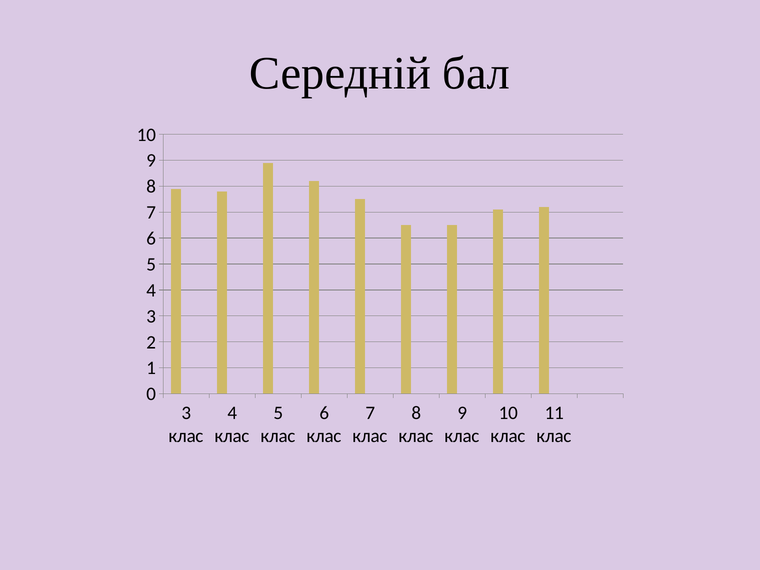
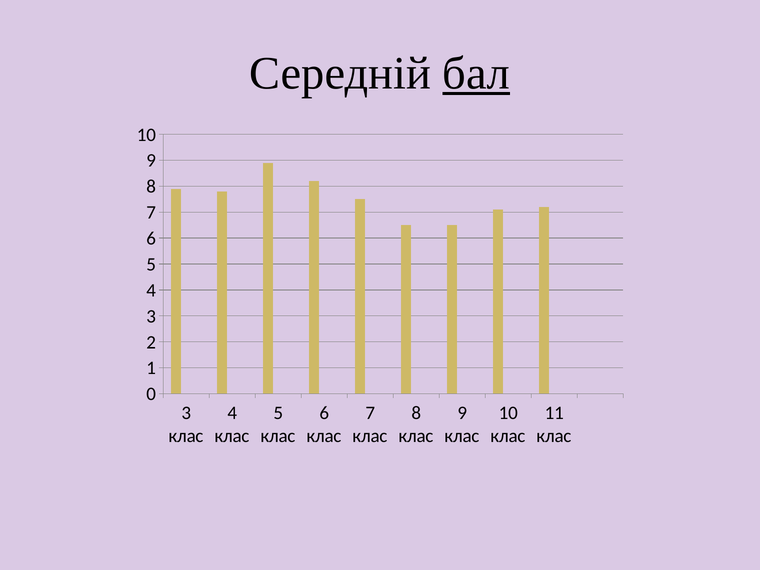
бал underline: none -> present (476, 74)
